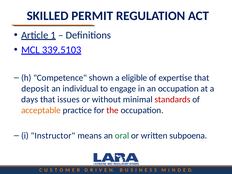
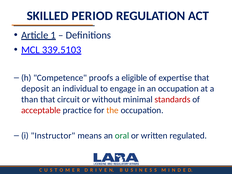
PERMIT: PERMIT -> PERIOD (92, 16)
shown: shown -> proofs (101, 78)
days: days -> than (30, 99)
issues: issues -> circuit (69, 99)
acceptable colour: orange -> red (41, 110)
the colour: red -> orange (113, 110)
subpoena: subpoena -> regulated (188, 136)
